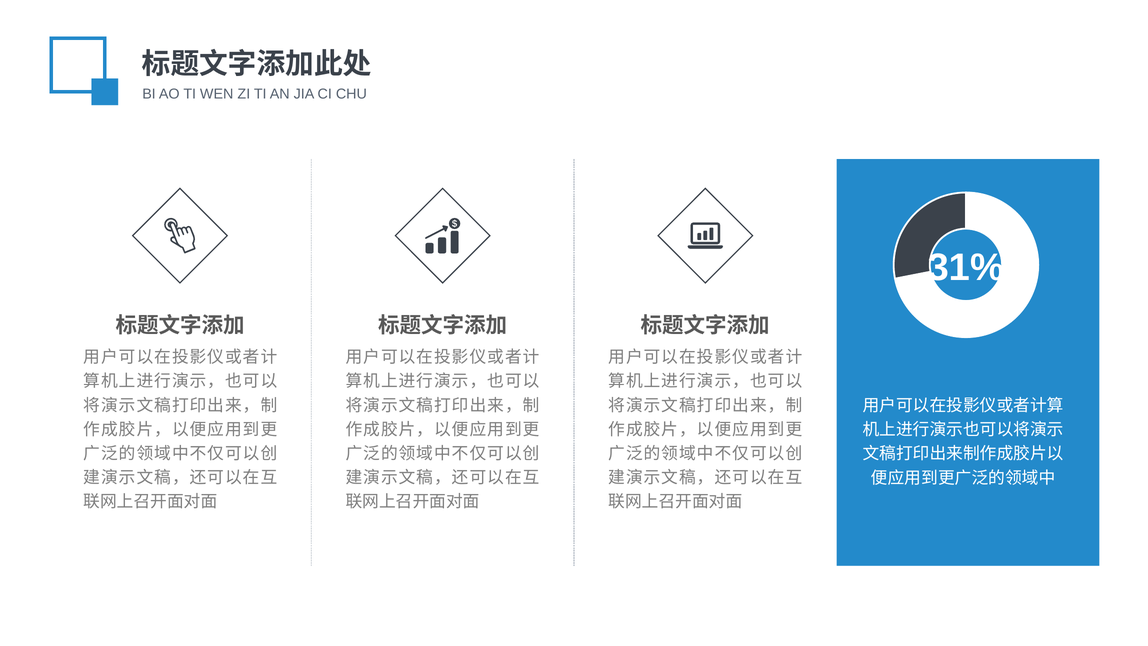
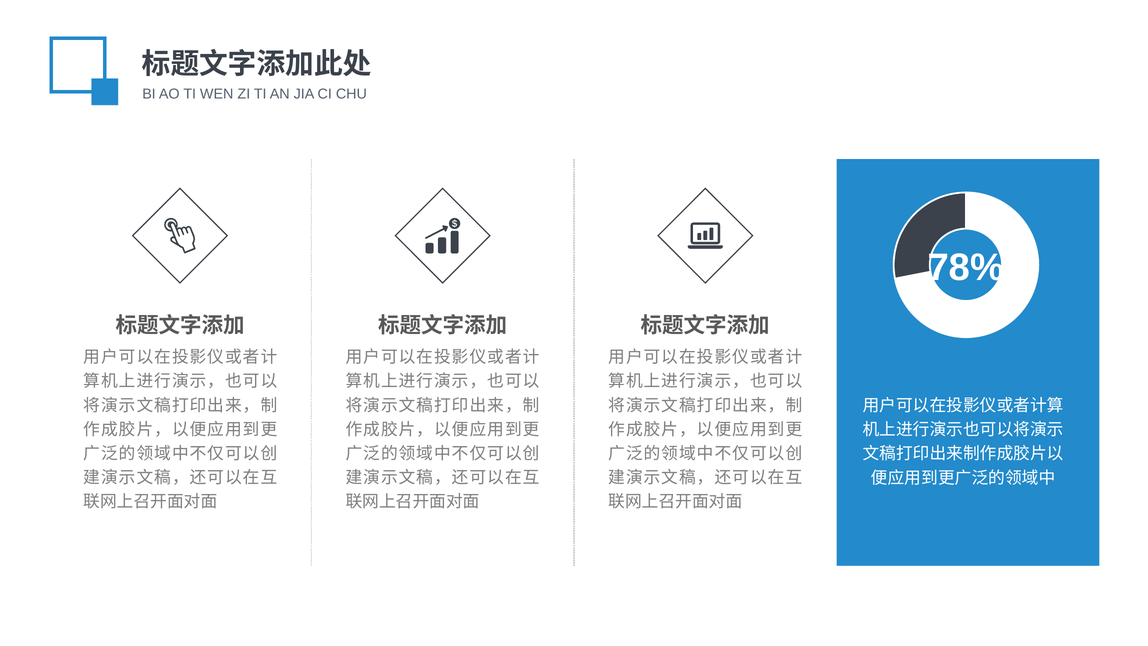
31%: 31% -> 78% (966, 268)
